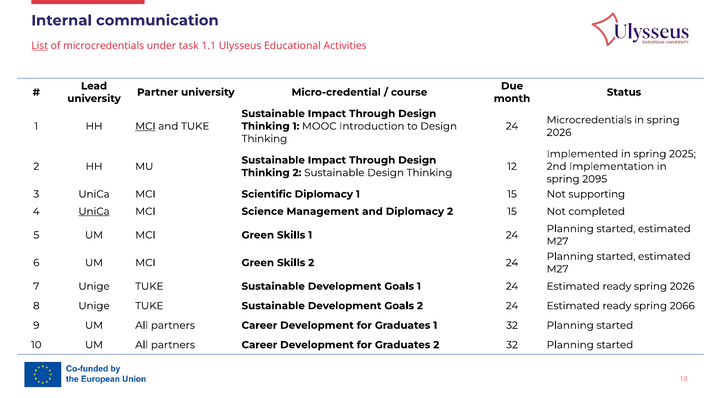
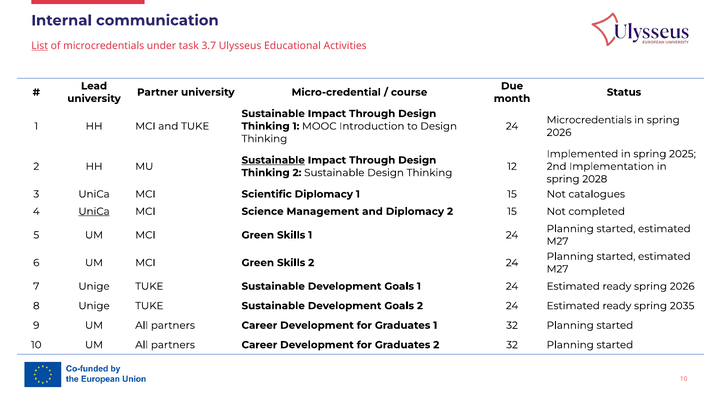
1.1: 1.1 -> 3.7 (209, 46)
MCI underline: present -> none (145, 126)
Sustainable underline: none -> present (273, 160)
2095: 2095 -> 2028 (595, 179)
supporting: supporting -> catalogues (597, 194)
2066: 2066 -> 2035 (682, 306)
